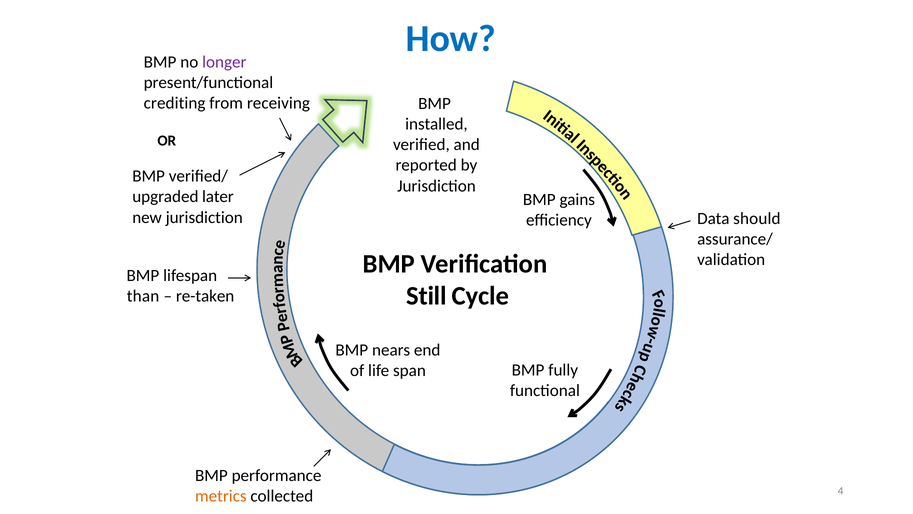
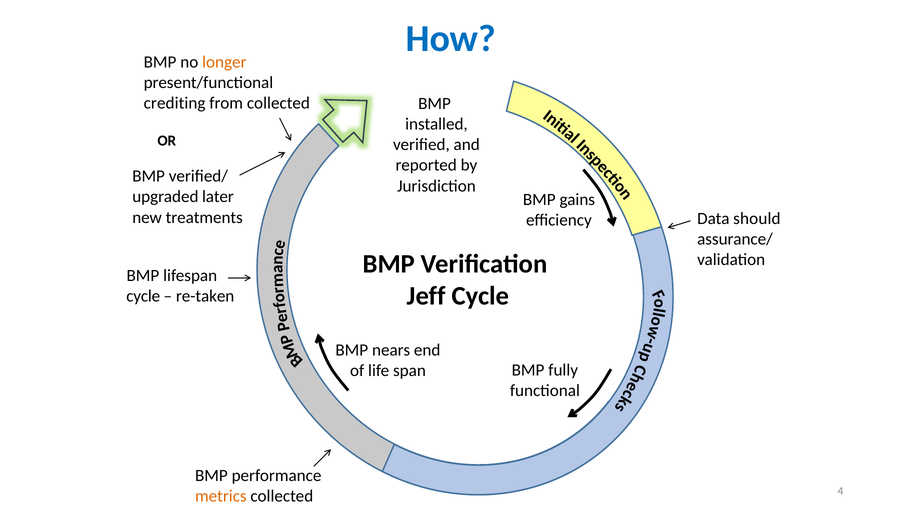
longer colour: purple -> orange (224, 62)
from receiving: receiving -> collected (278, 103)
new jurisdiction: jurisdiction -> treatments (204, 217)
Still: Still -> Jeff (426, 296)
than: than -> cycle (143, 296)
